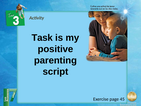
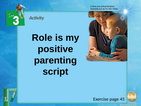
Task: Task -> Role (42, 38)
